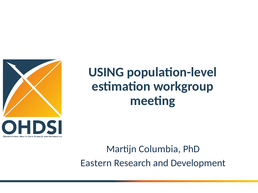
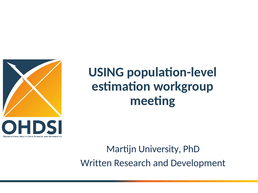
Columbia: Columbia -> University (160, 149)
Eastern: Eastern -> Written (96, 164)
